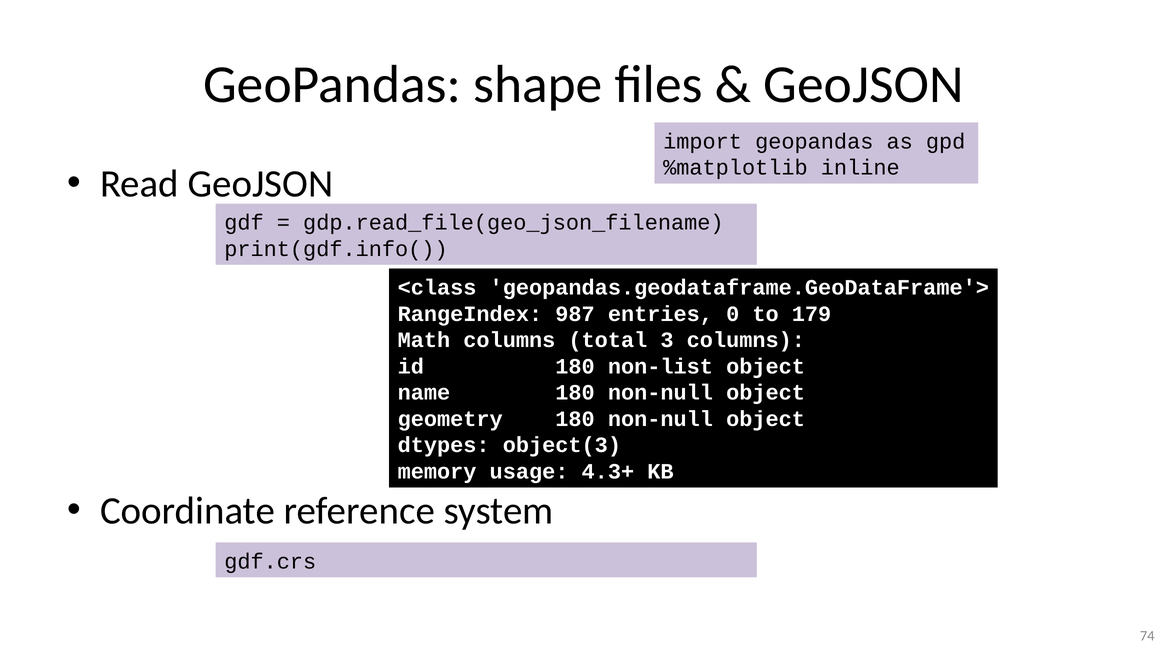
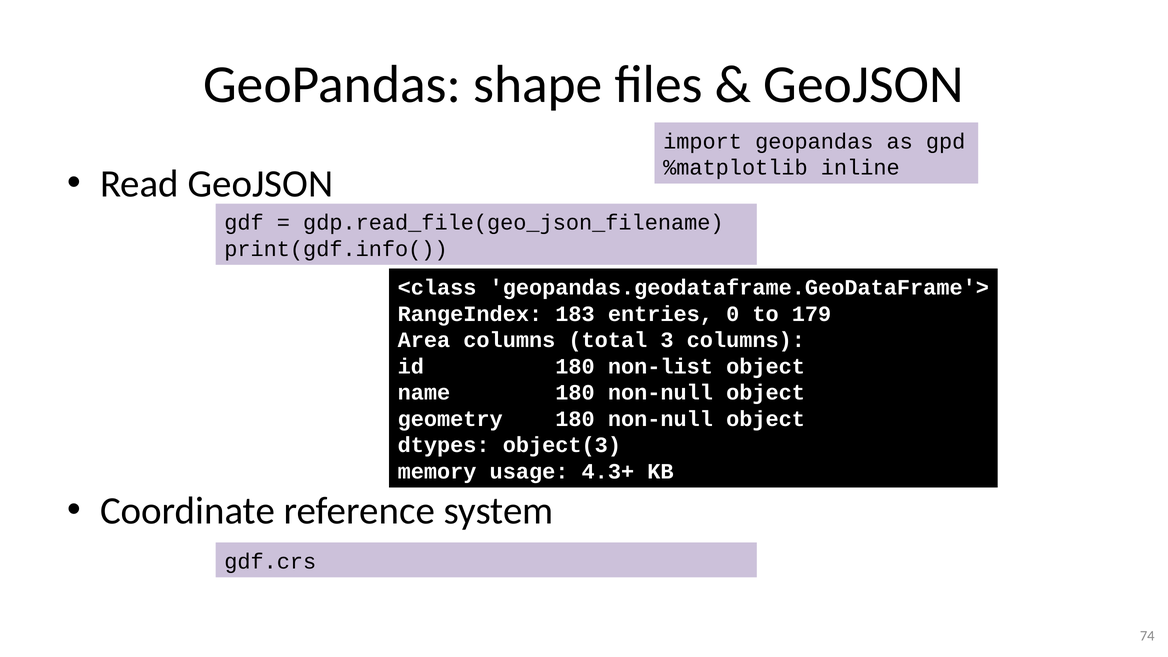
987: 987 -> 183 (575, 314)
Math: Math -> Area (424, 340)
